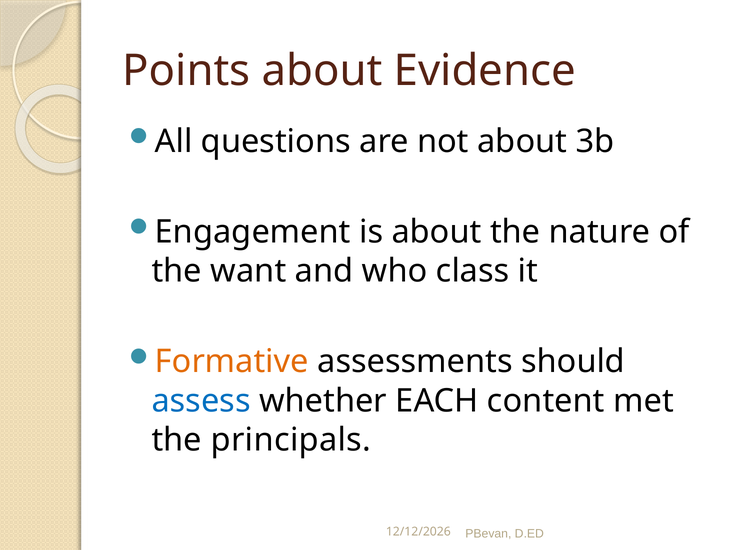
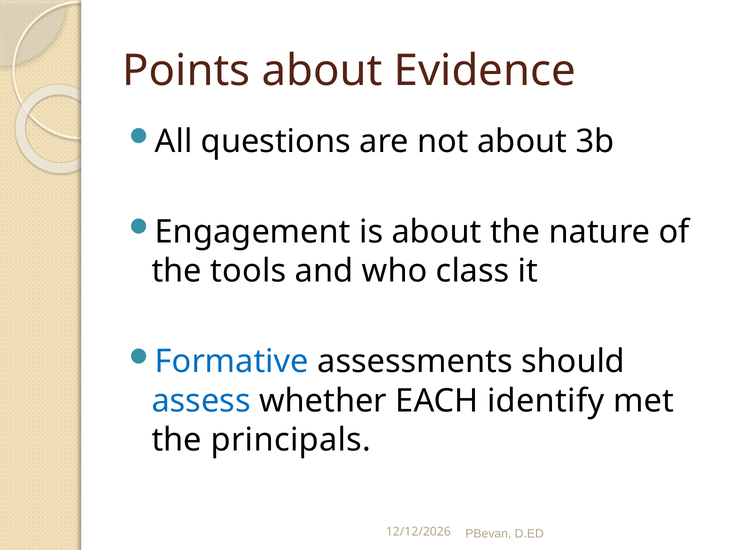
want: want -> tools (248, 271)
Formative colour: orange -> blue (232, 361)
content: content -> identify (546, 401)
